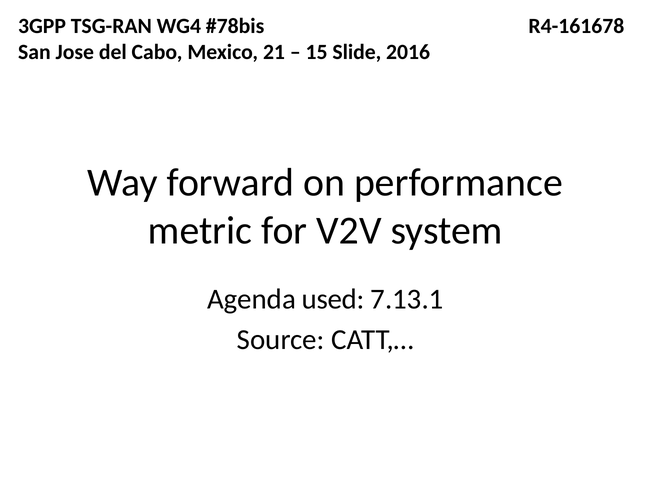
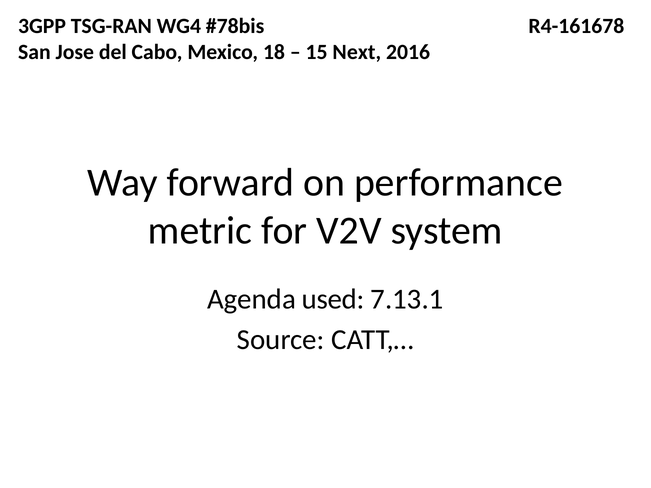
21: 21 -> 18 (274, 52)
Slide: Slide -> Next (357, 52)
